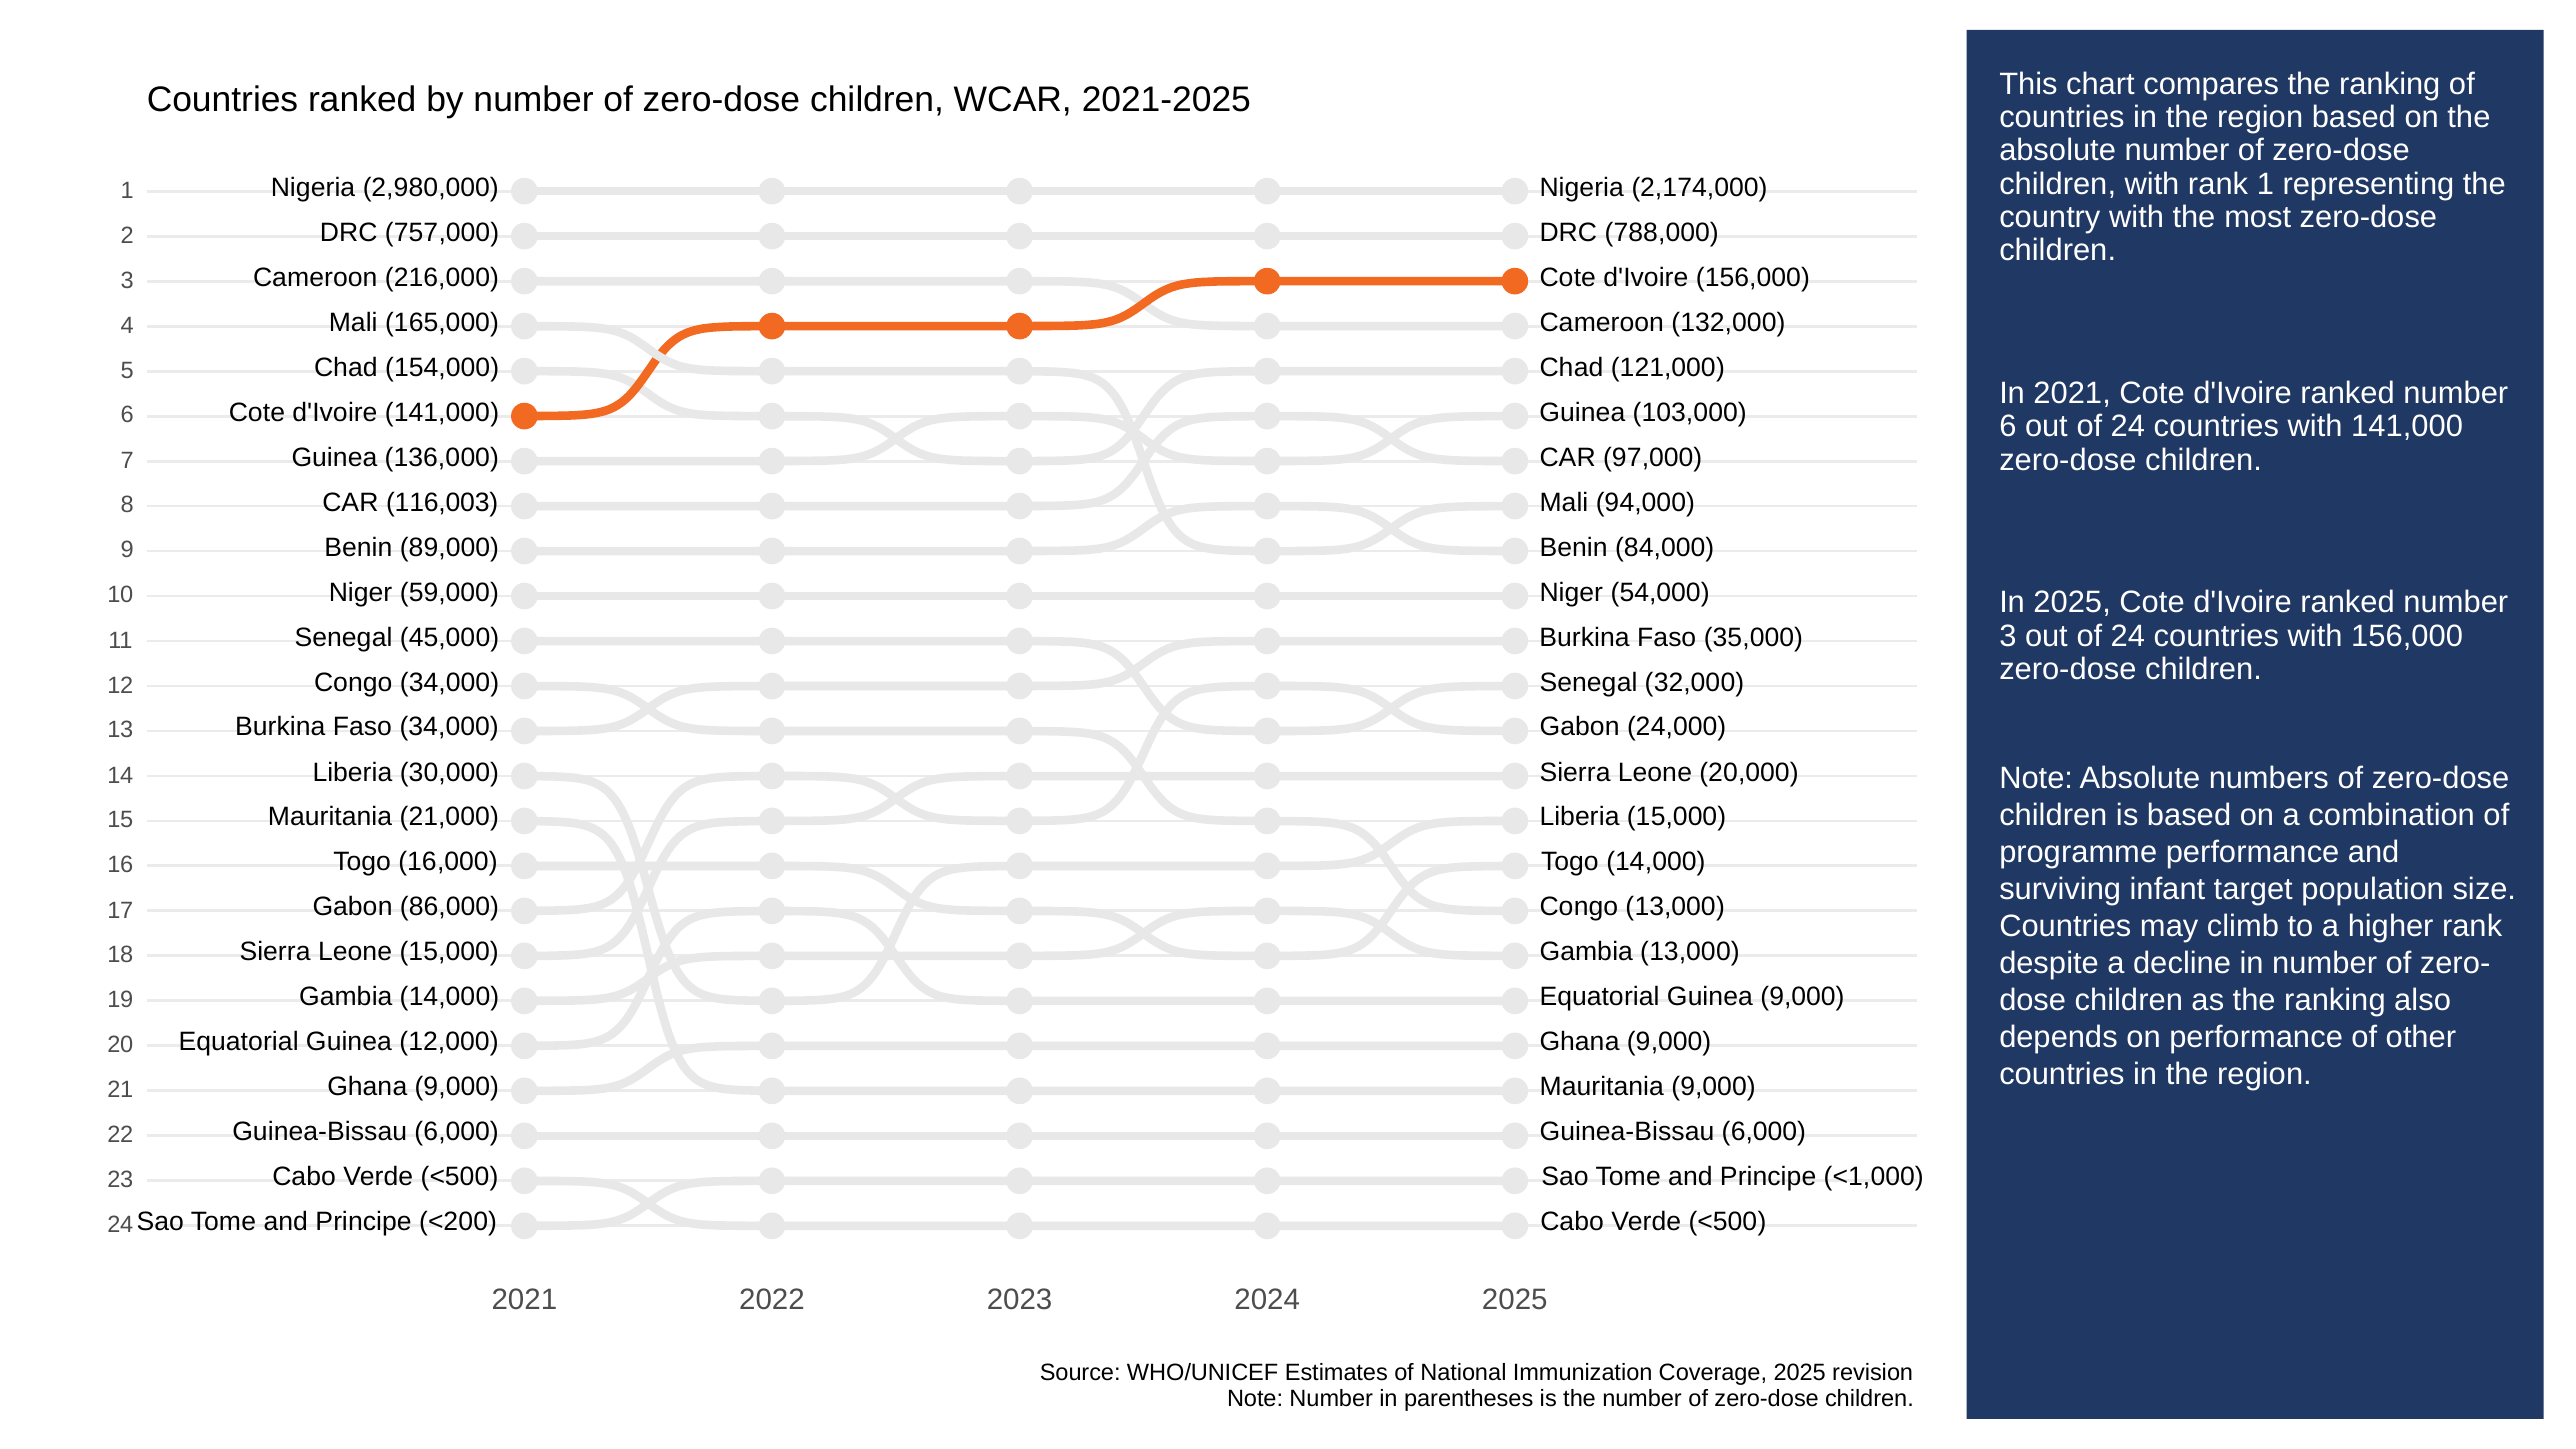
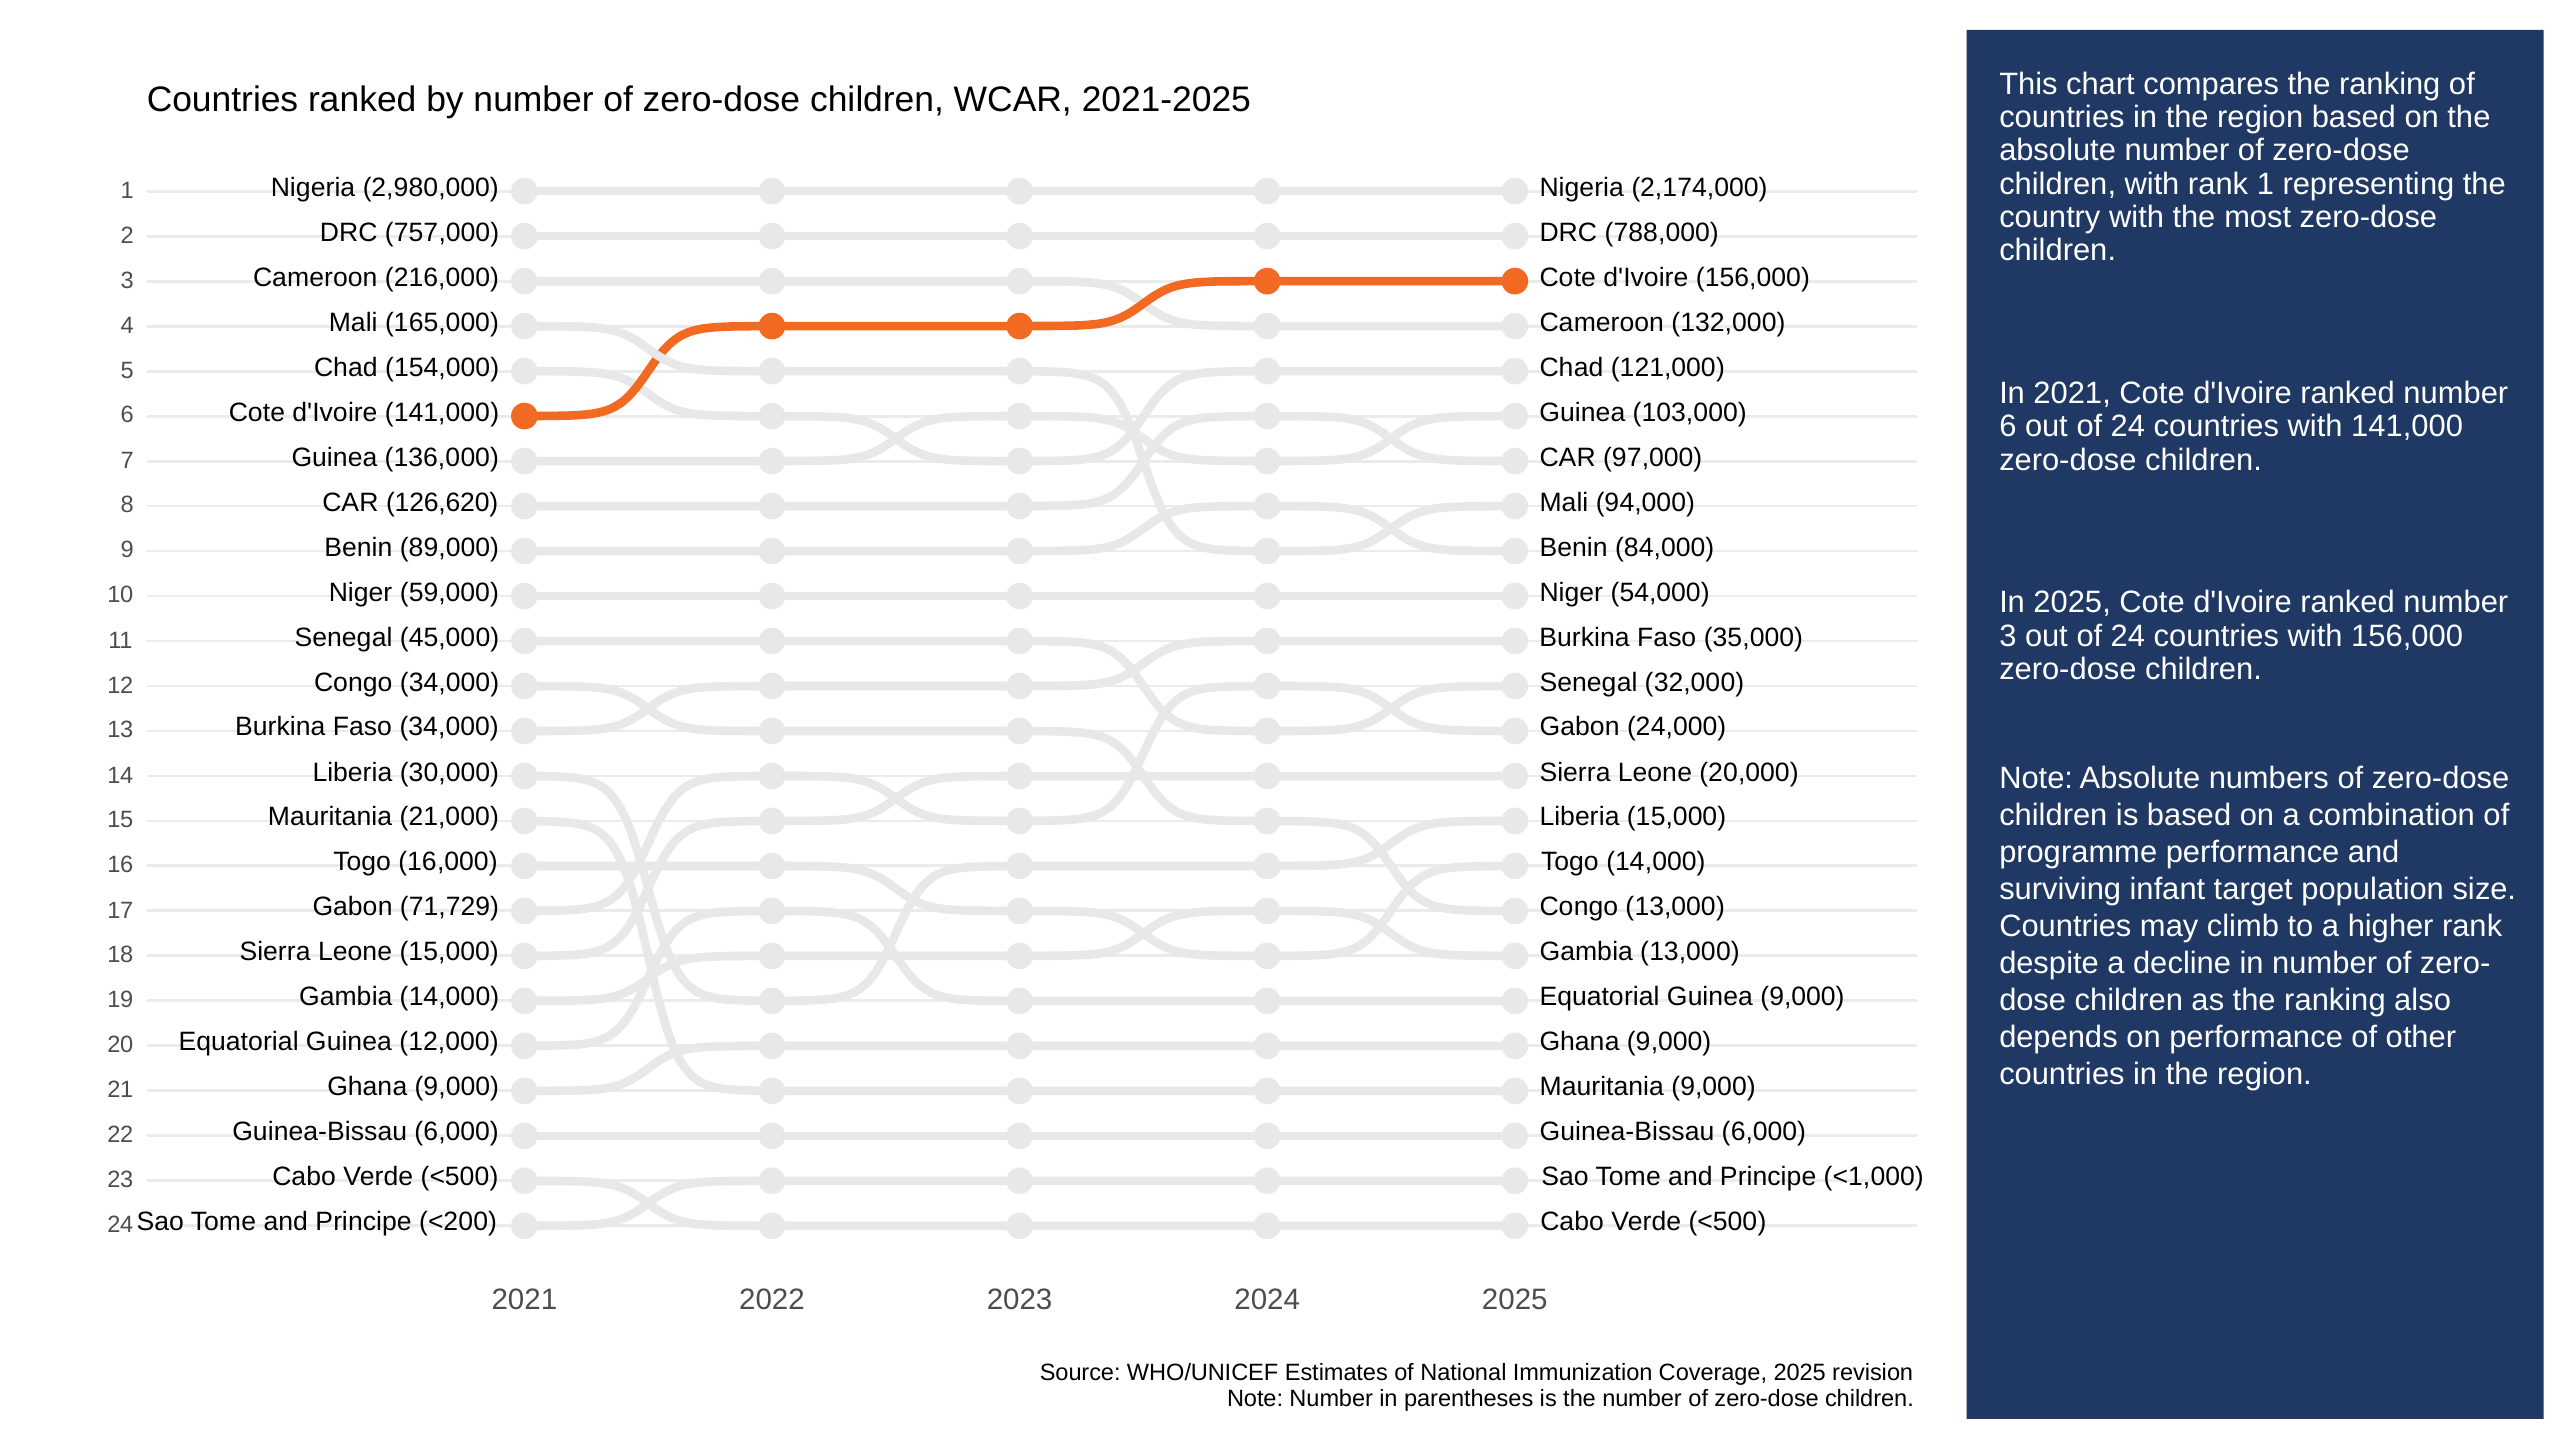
116,003: 116,003 -> 126,620 (442, 502)
86,000: 86,000 -> 71,729 (449, 907)
